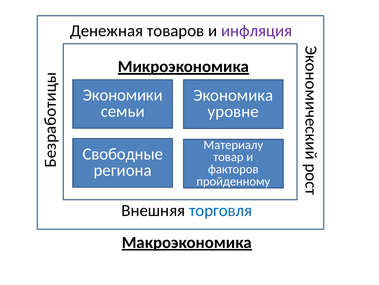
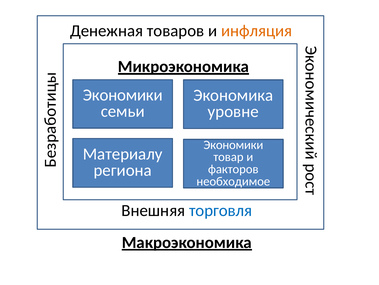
инфляция colour: purple -> orange (257, 31)
Материалу: Материалу -> Экономики (233, 144)
Свободные: Свободные -> Материалу (123, 154)
пройденному: пройденному -> необходимое (233, 181)
